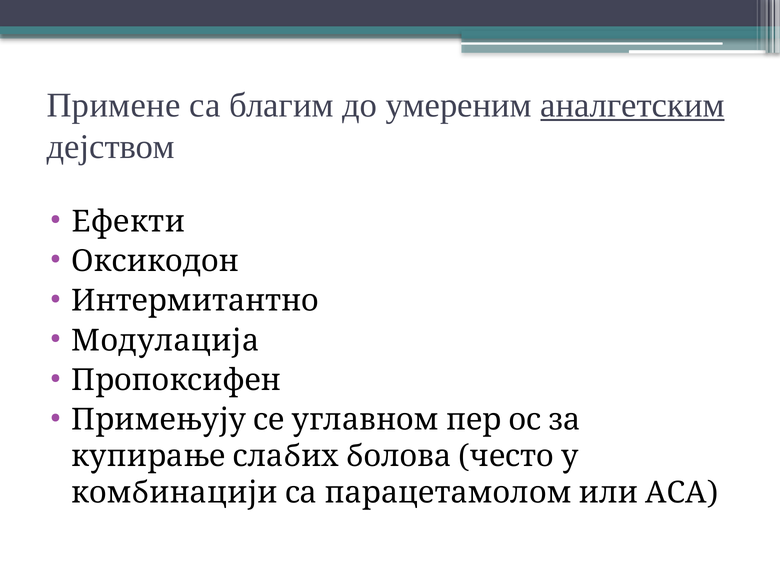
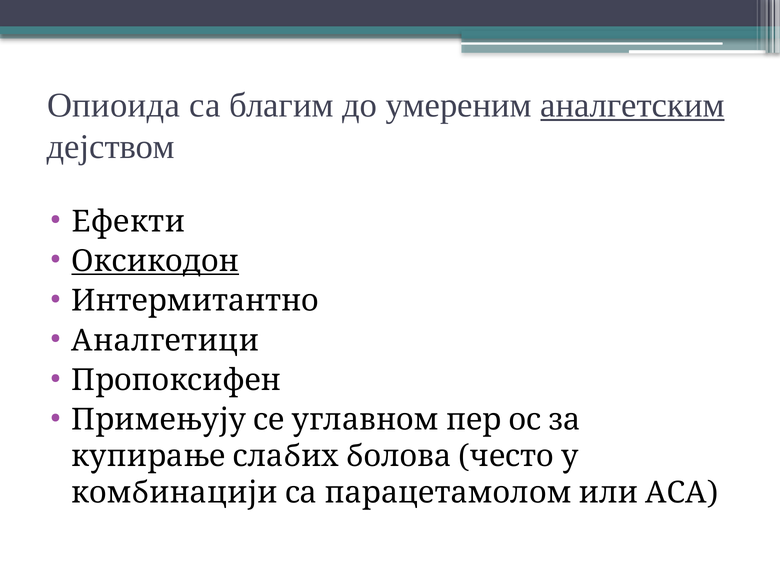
Примене: Примене -> Опиоида (114, 105)
Оксикодон underline: none -> present (155, 261)
Модулација: Модулација -> Аналгетици (165, 341)
